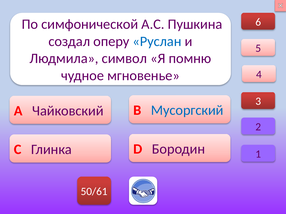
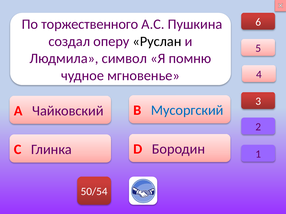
симфонической: симфонической -> торжественного (90, 24)
Руслан colour: blue -> black (157, 41)
50/61: 50/61 -> 50/54 (94, 192)
